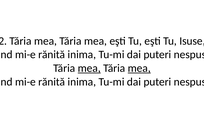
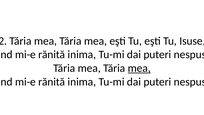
mea underline: present -> none (89, 68)
